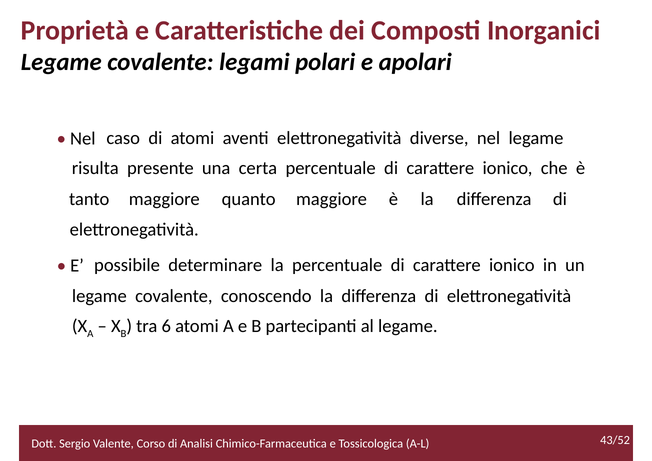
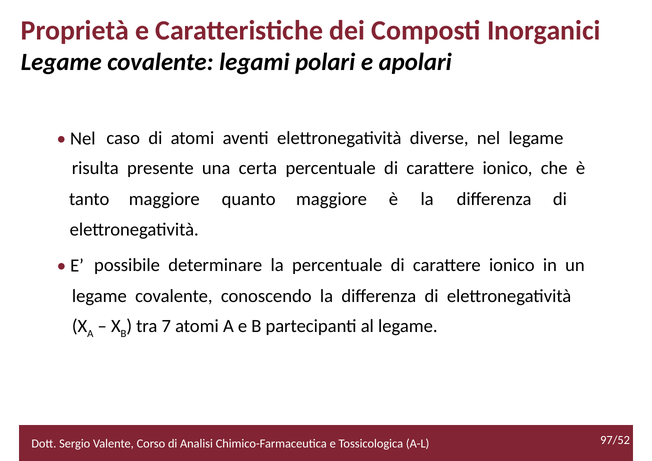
6: 6 -> 7 (166, 326)
43/52: 43/52 -> 97/52 (615, 440)
